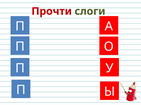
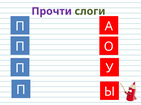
Прочти colour: red -> purple (52, 11)
